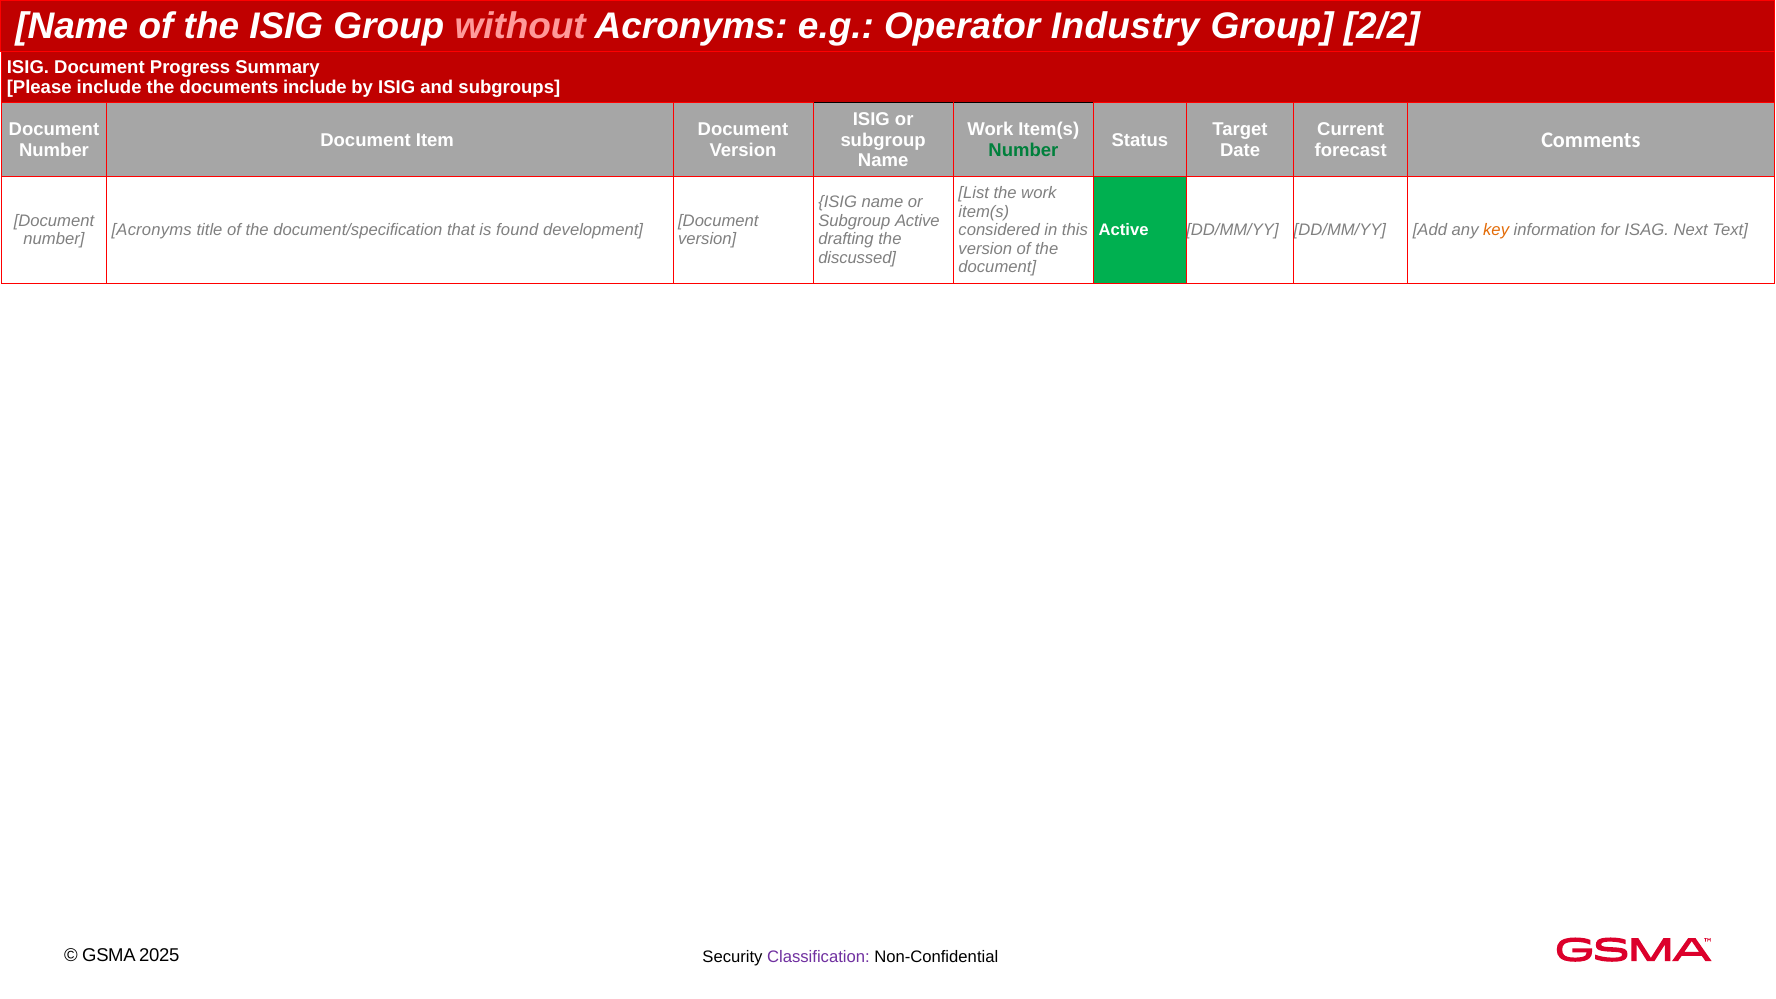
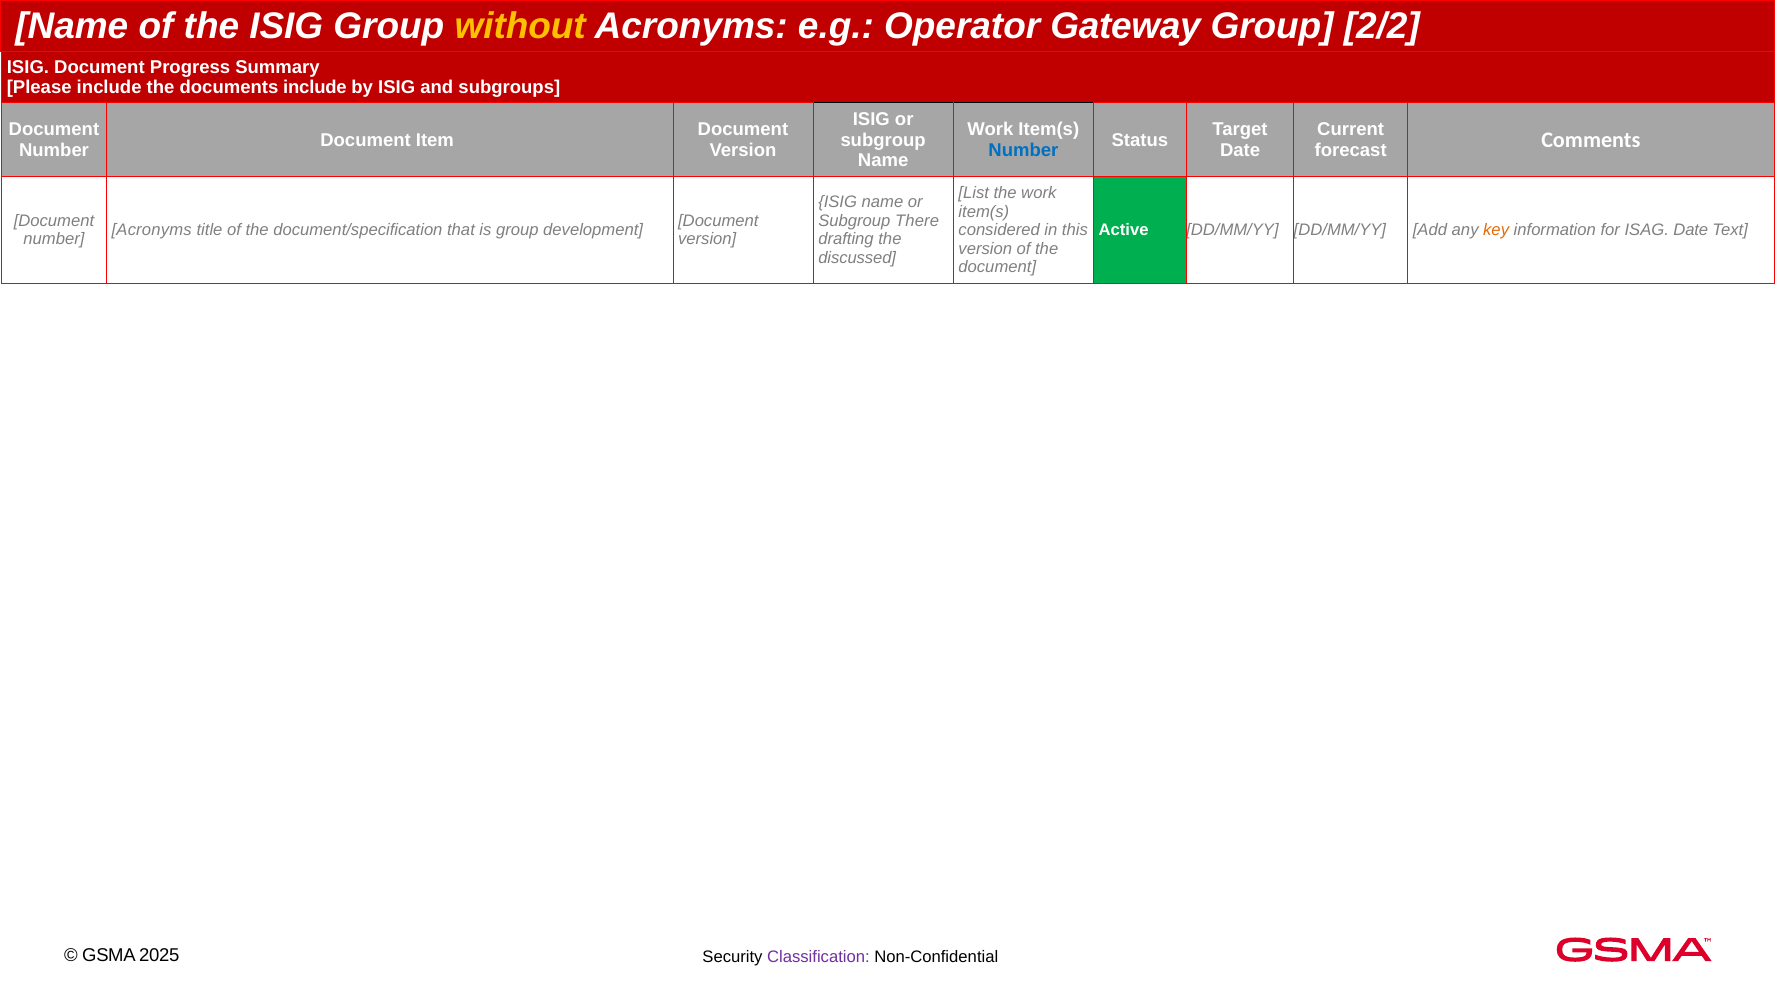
without colour: pink -> yellow (520, 26)
Industry: Industry -> Gateway (1126, 26)
Number colour: green -> blue (1023, 150)
Subgroup Active: Active -> There (917, 221)
is found: found -> group (517, 230)
ISAG Next: Next -> Date (1691, 230)
